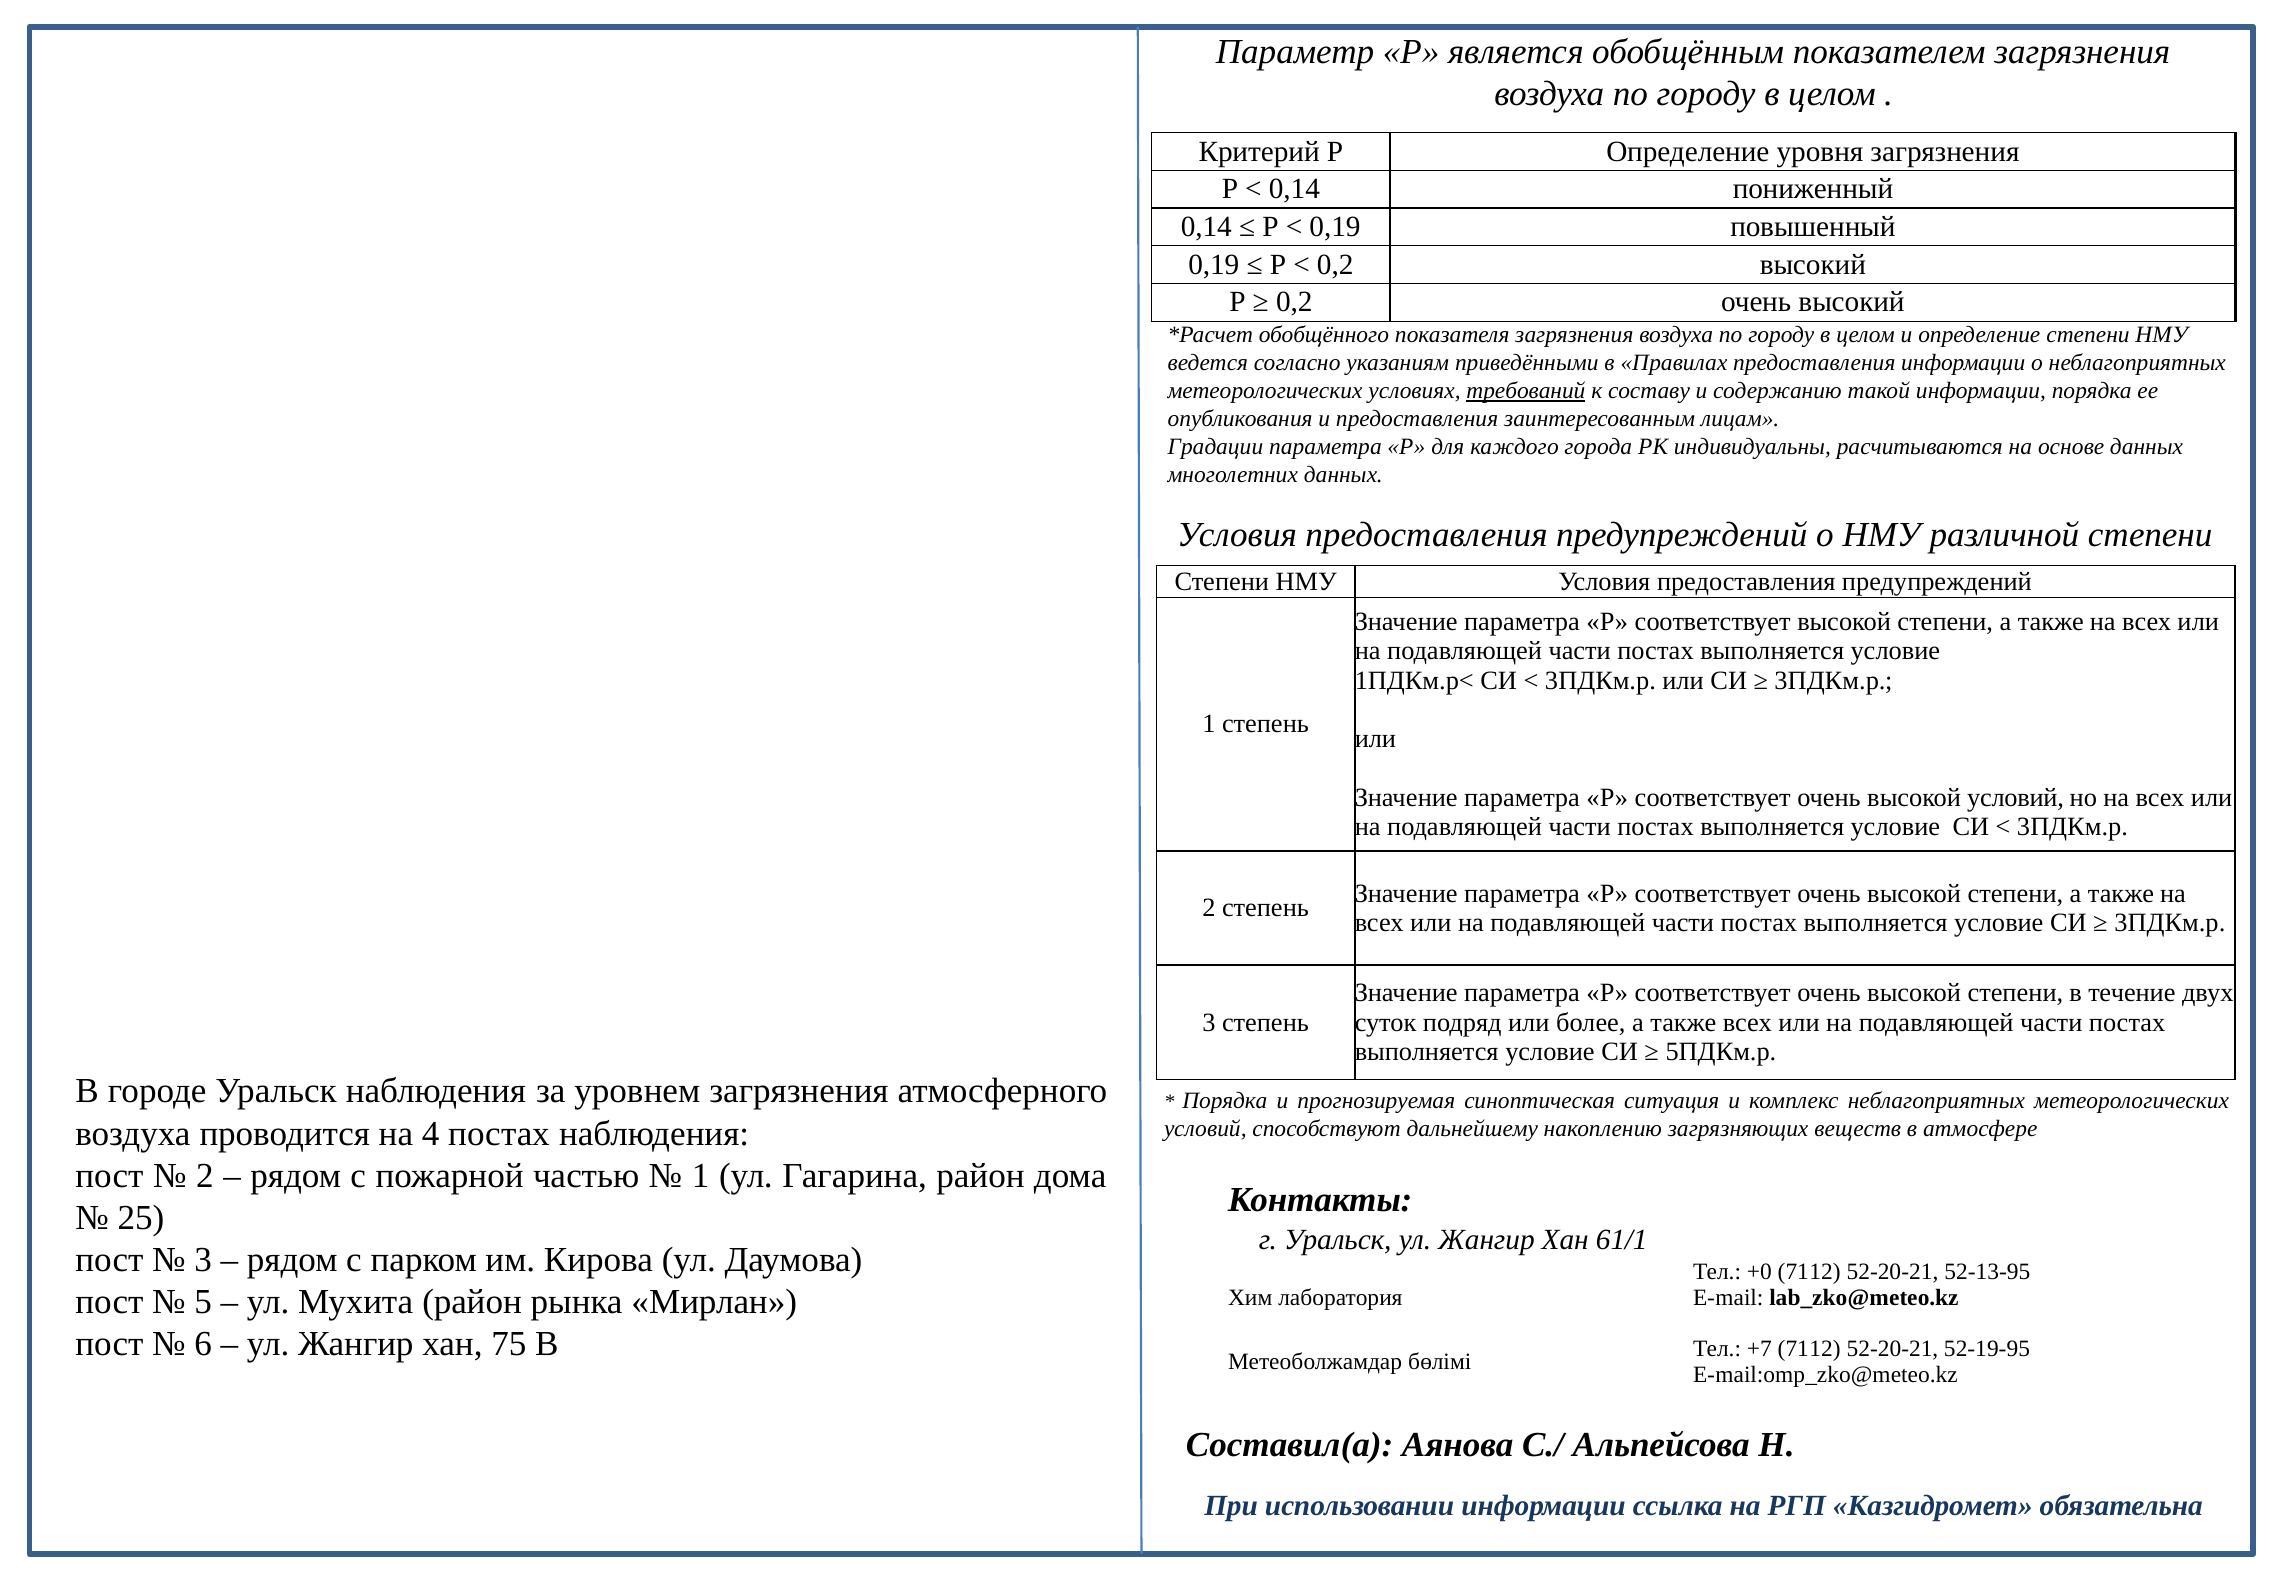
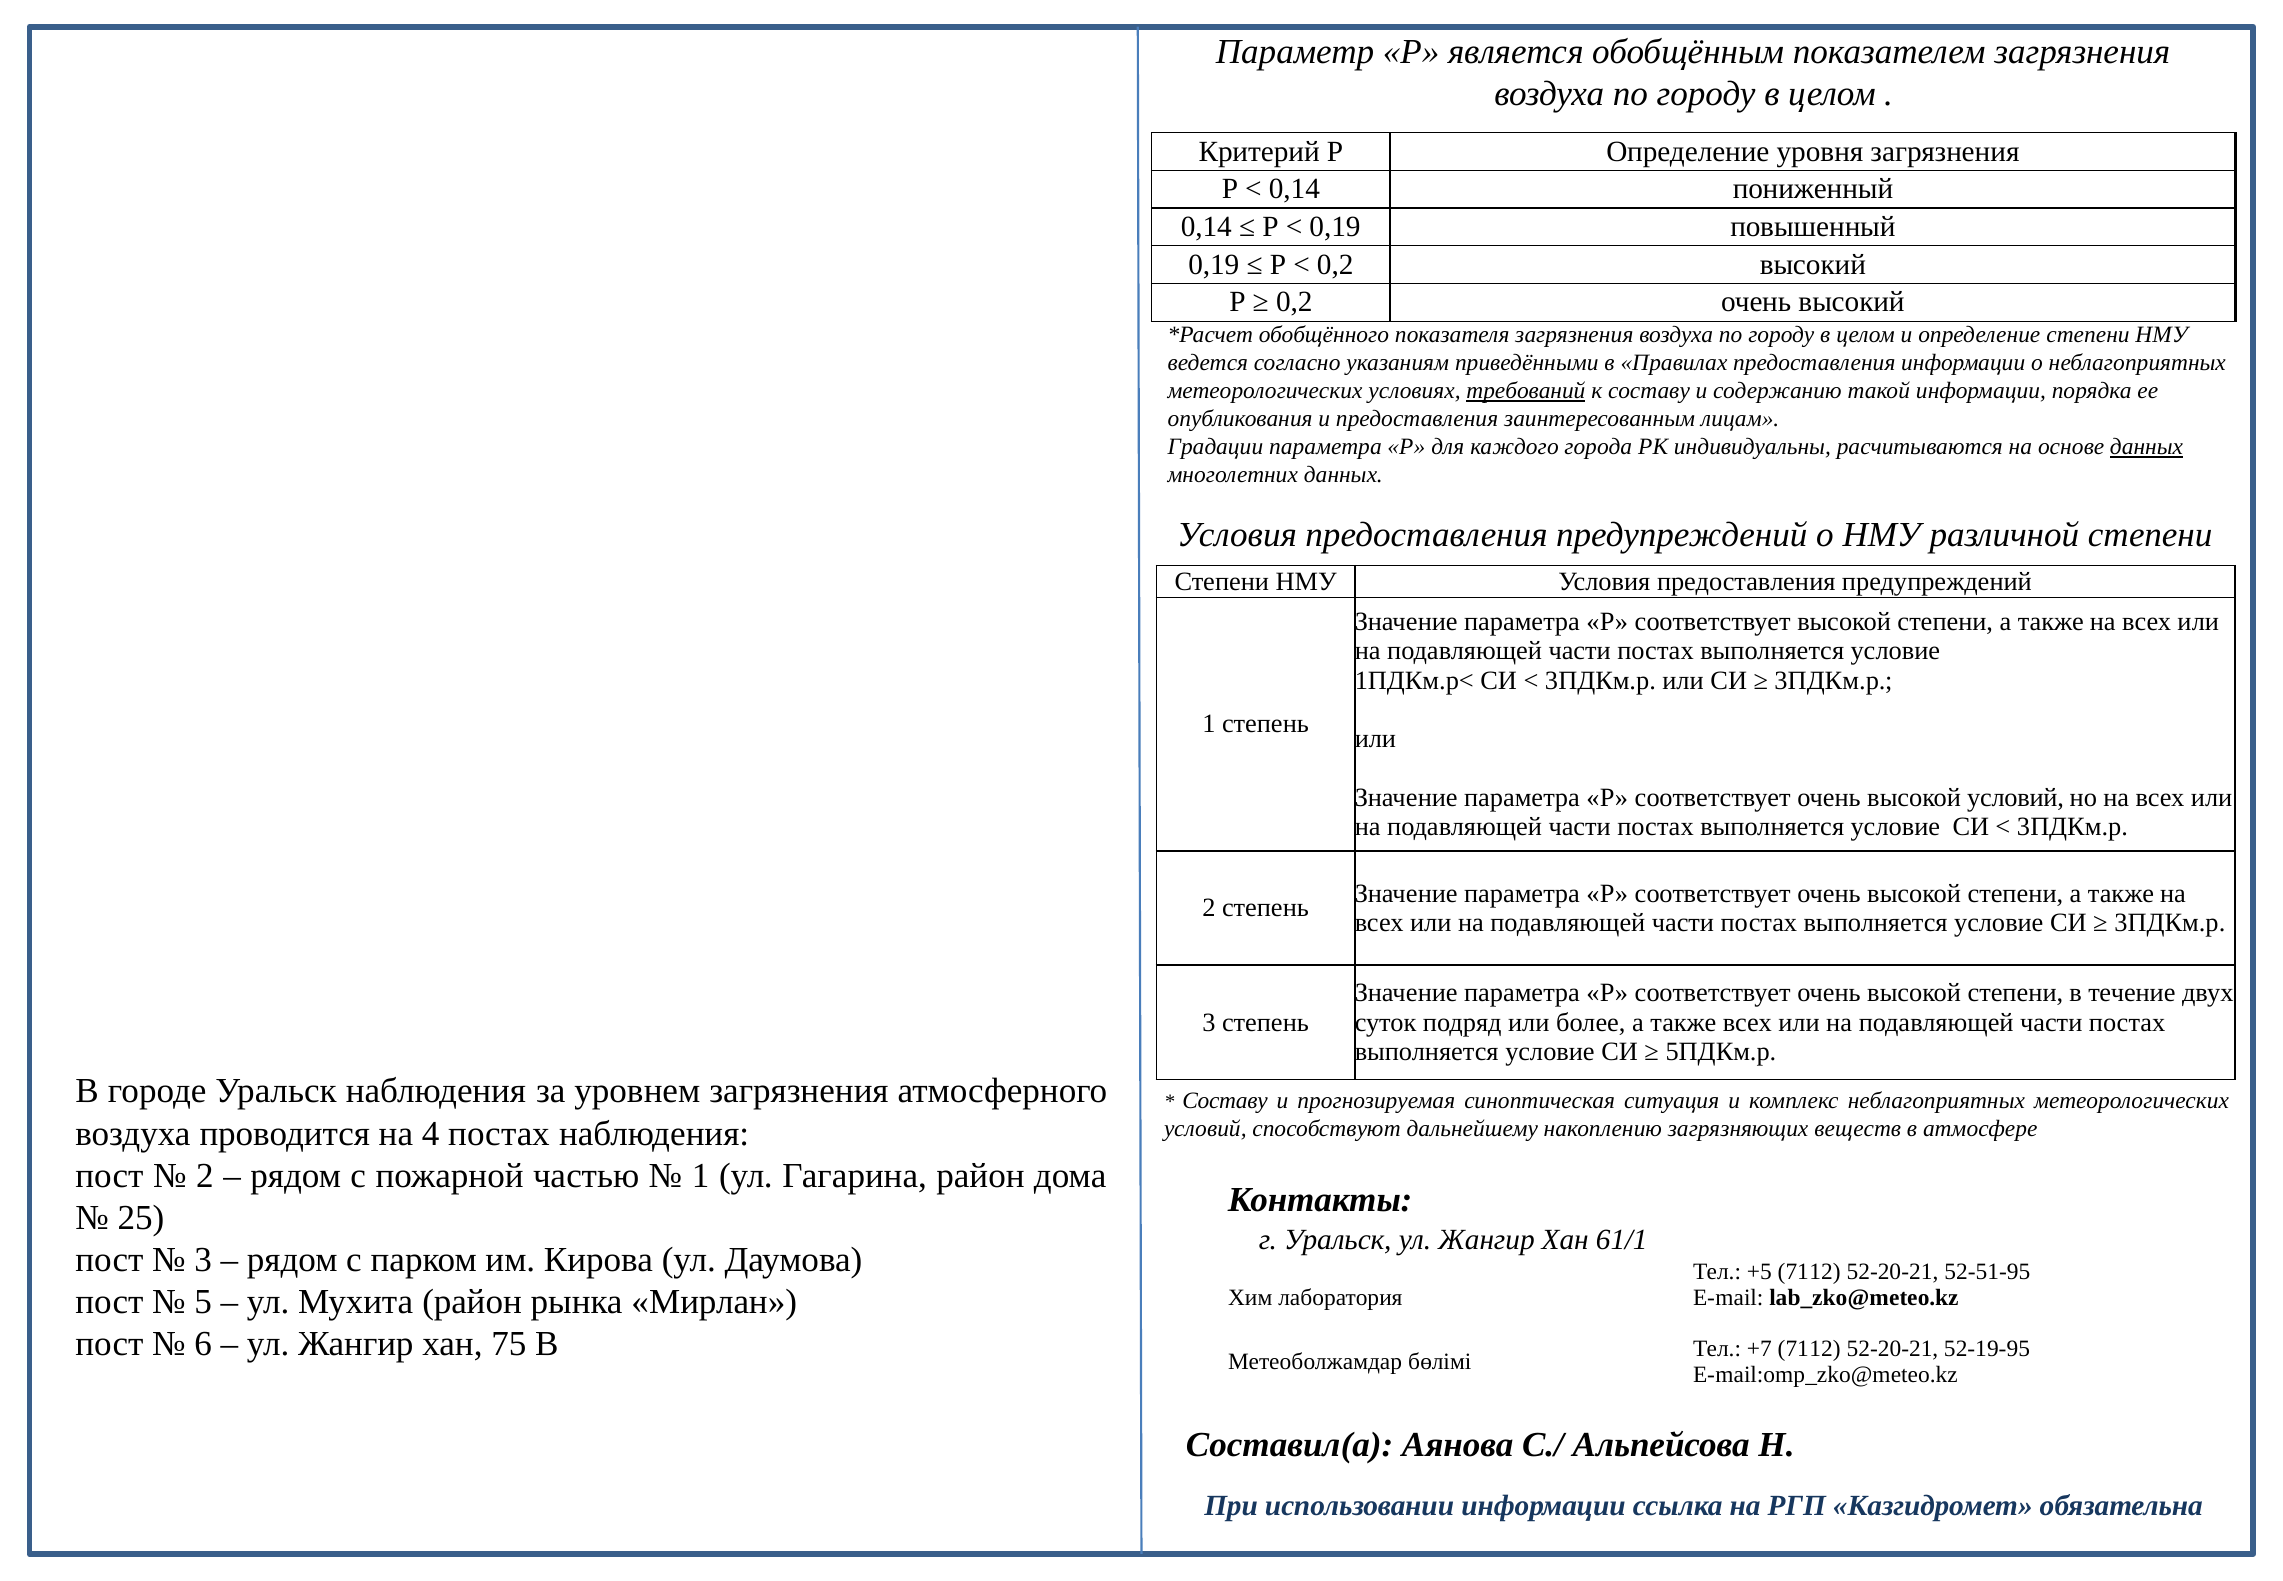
данных underline: none -> present (2147, 447)
Порядка: Порядка -> Составу (1225, 1101)
+0: +0 -> +5 (1759, 1271)
52-13-95: 52-13-95 -> 52-51-95 (1987, 1271)
